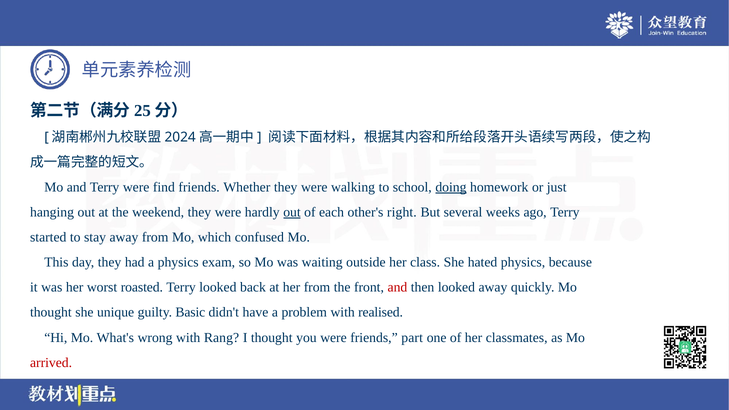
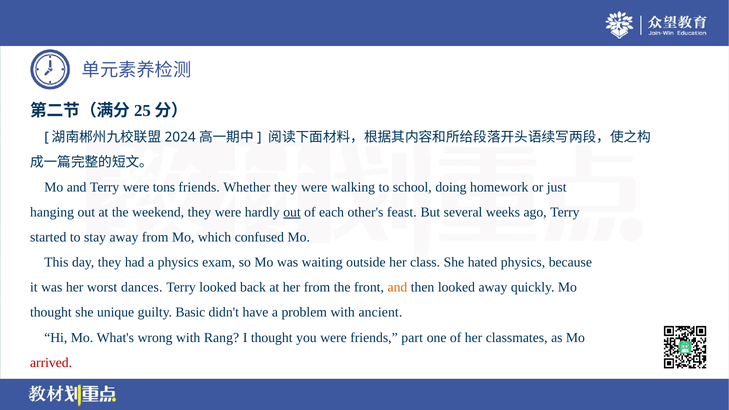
find: find -> tons (164, 187)
doing underline: present -> none (451, 187)
right: right -> feast (402, 212)
roasted: roasted -> dances (142, 287)
and colour: red -> orange (397, 287)
realised: realised -> ancient (380, 312)
